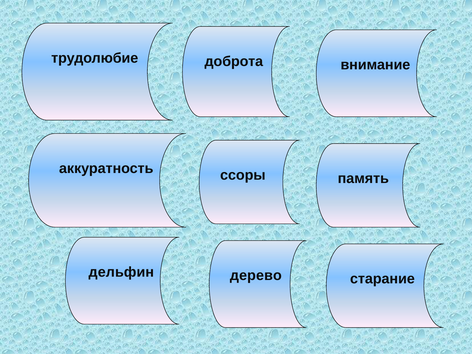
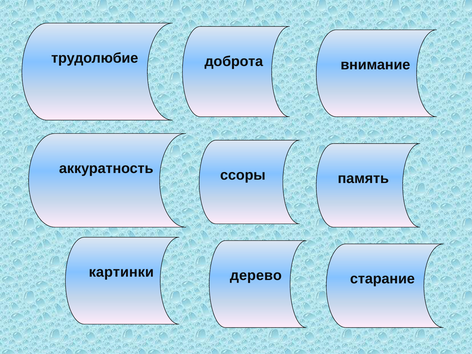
дельфин: дельфин -> картинки (121, 272)
